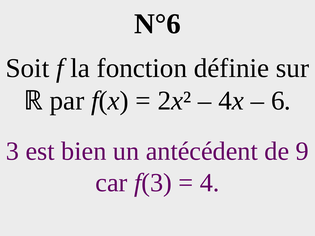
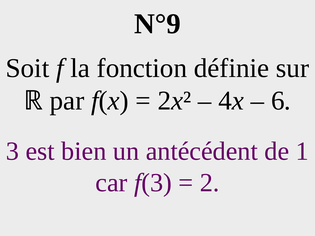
N°6: N°6 -> N°9 (157, 24)
9: 9 -> 1 (302, 151)
4: 4 -> 2 (210, 183)
